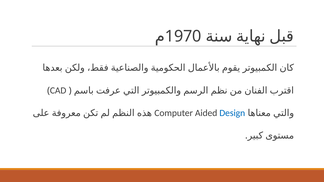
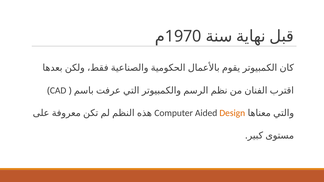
Design colour: blue -> orange (232, 113)
